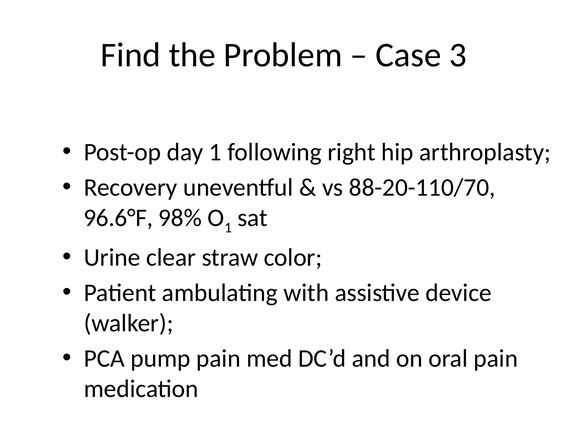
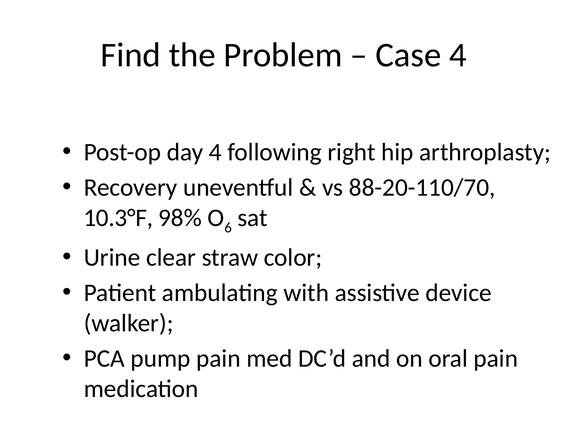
Case 3: 3 -> 4 (458, 55)
day 1: 1 -> 4 (215, 152)
96.6°F: 96.6°F -> 10.3°F (118, 218)
1: 1 -> 6 (228, 228)
